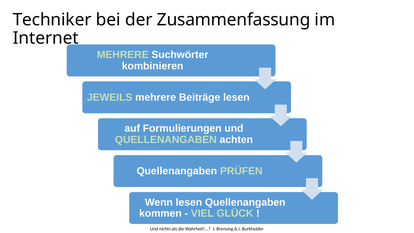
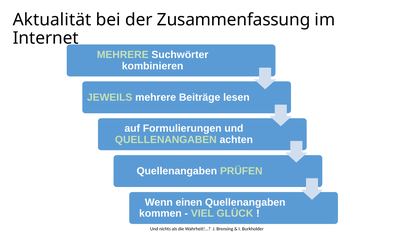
Techniker: Techniker -> Aktualität (52, 20)
Wenn lesen: lesen -> einen (189, 202)
